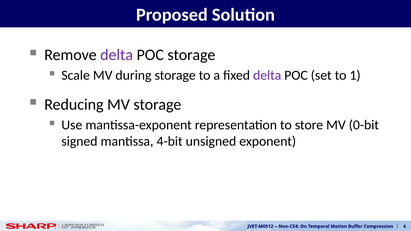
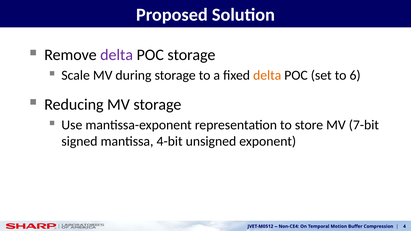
delta colour: purple -> orange (267, 75)
1: 1 -> 6 (355, 75)
0-bit: 0-bit -> 7-bit (364, 125)
